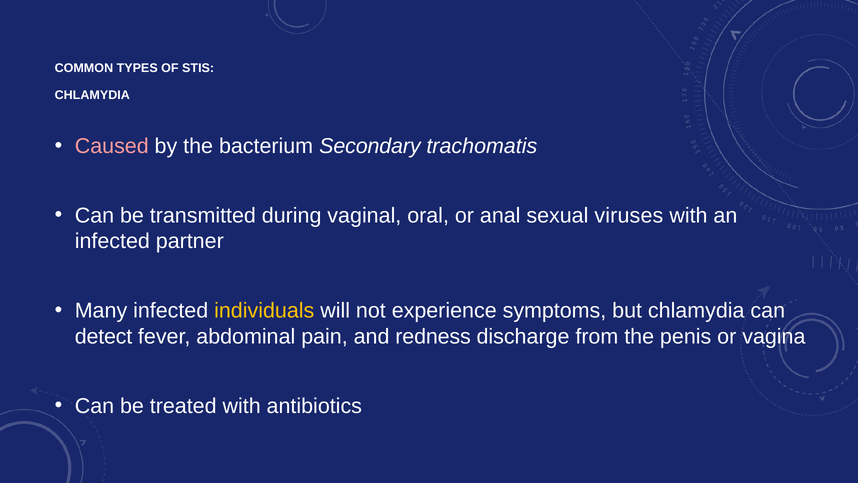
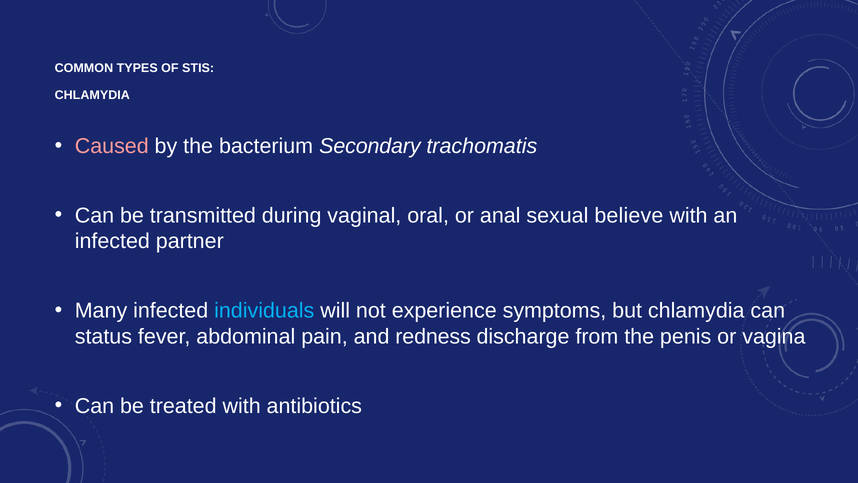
viruses: viruses -> believe (629, 215)
individuals colour: yellow -> light blue (264, 311)
detect: detect -> status (103, 336)
